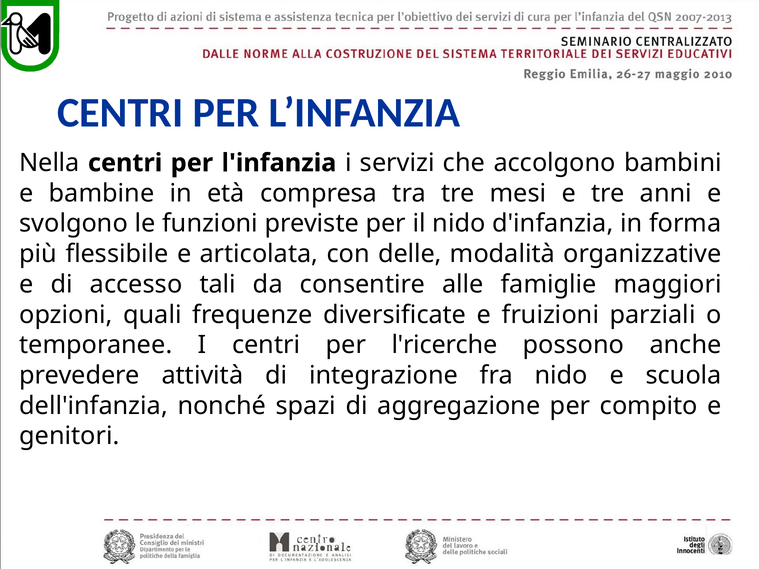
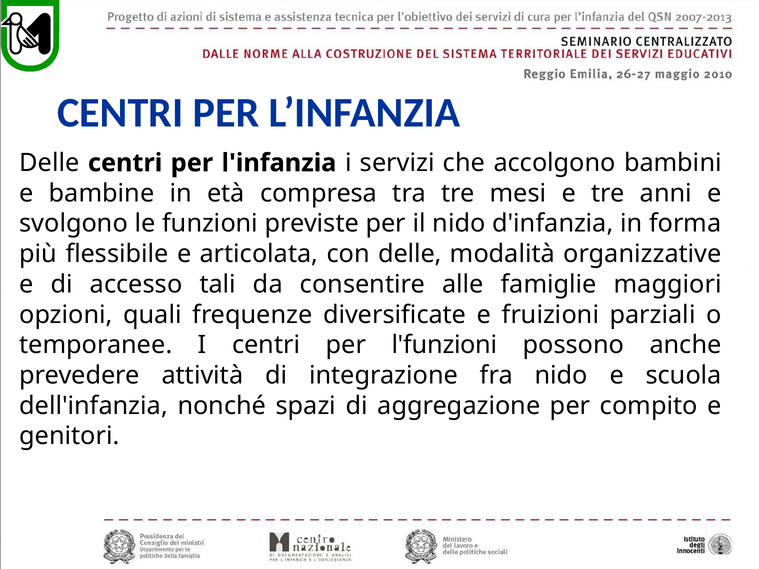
Nella: Nella -> Delle (49, 163)
l'ricerche: l'ricerche -> l'funzioni (444, 345)
